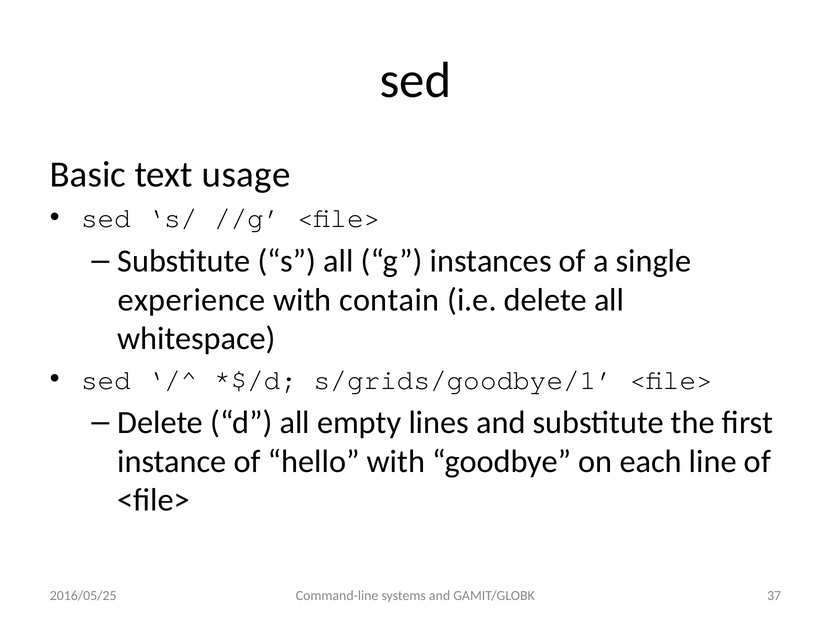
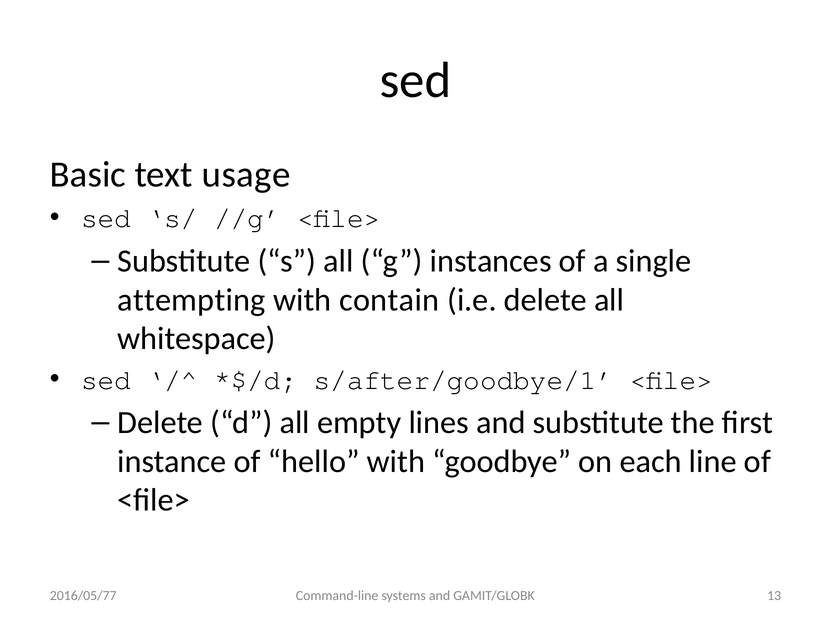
experience: experience -> attempting (192, 299)
s/grids/goodbye/1: s/grids/goodbye/1 -> s/after/goodbye/1 (463, 379)
37: 37 -> 13 (774, 595)
2016/05/25: 2016/05/25 -> 2016/05/77 (83, 595)
